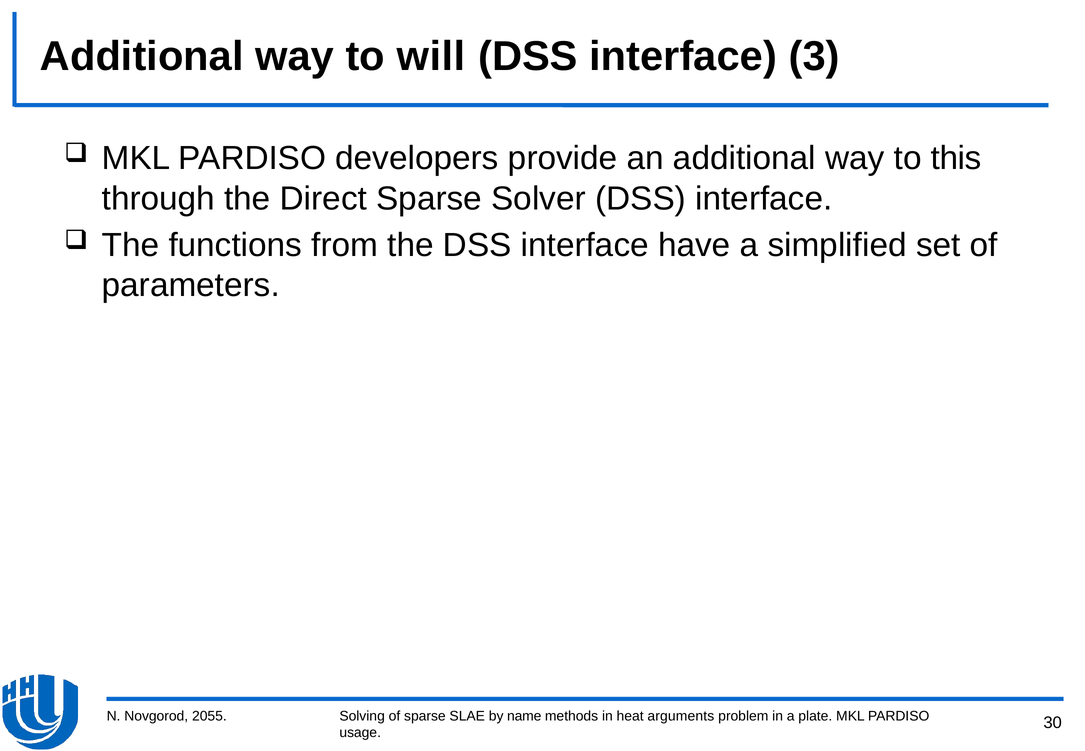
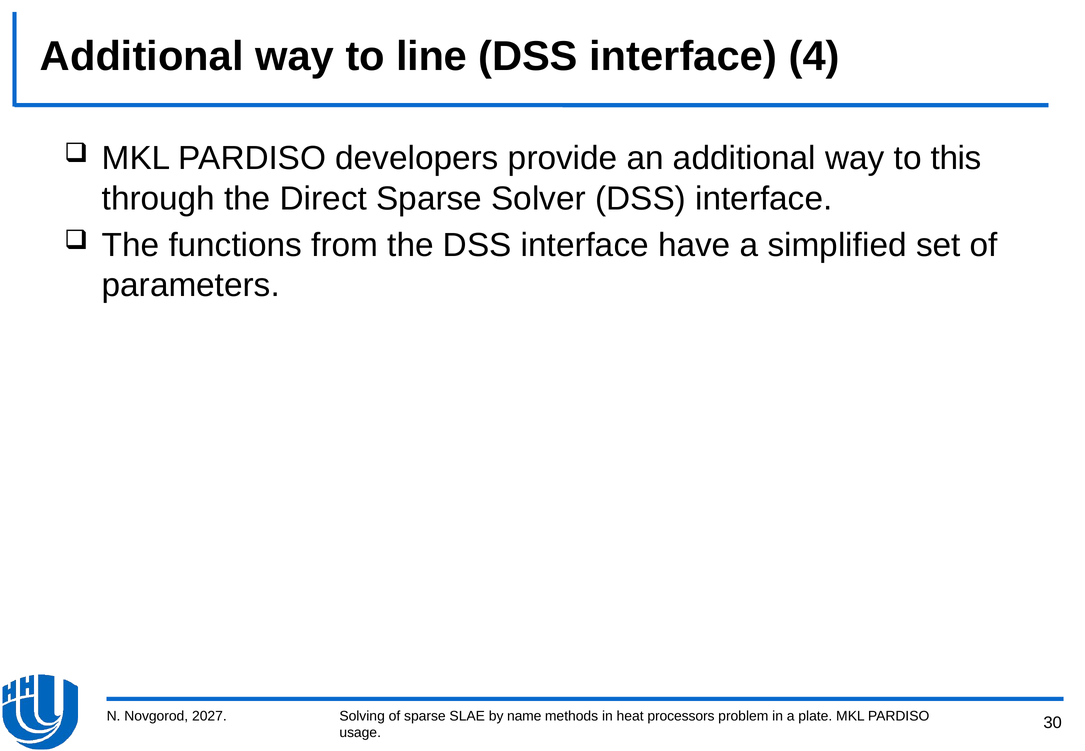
will: will -> line (432, 56)
3: 3 -> 4 (814, 56)
2055: 2055 -> 2027 (209, 716)
arguments: arguments -> processors (681, 716)
